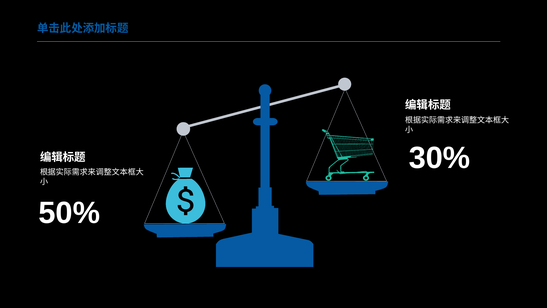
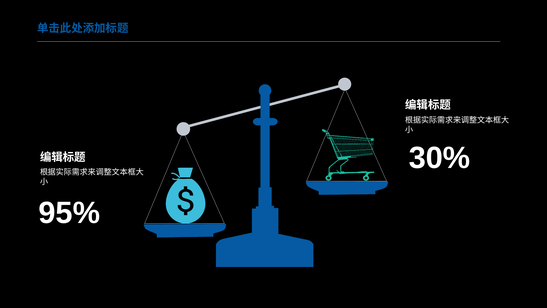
50%: 50% -> 95% (69, 213)
